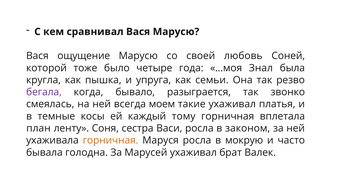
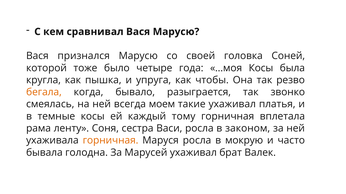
ощущение: ощущение -> признался (84, 56)
любовь: любовь -> головка (243, 56)
...моя Знал: Знал -> Косы (261, 68)
семьи: семьи -> чтобы (212, 80)
бегала colour: purple -> orange (44, 92)
план: план -> рама (39, 129)
